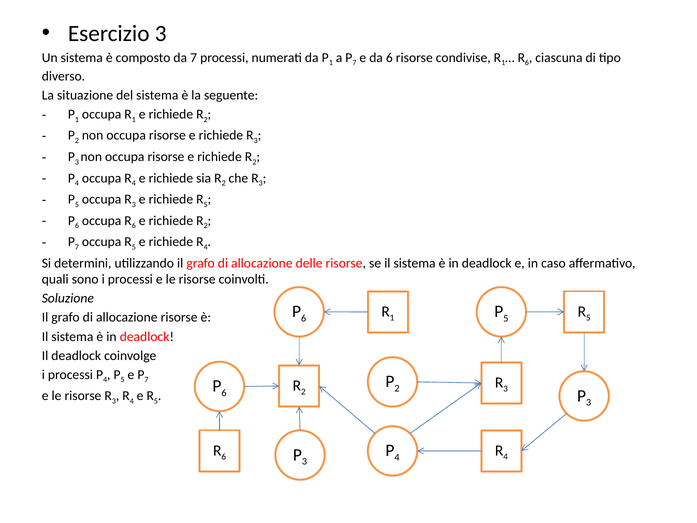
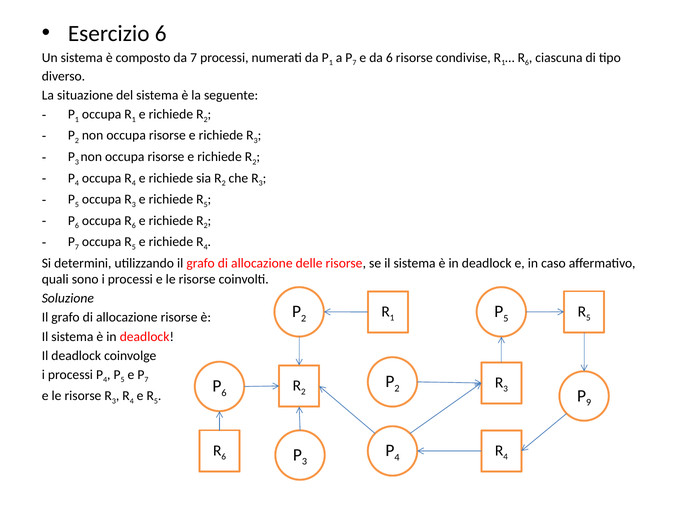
Esercizio 3: 3 -> 6 (161, 33)
6: 6 -> 2 (304, 318)
3: 3 -> 9 (589, 402)
